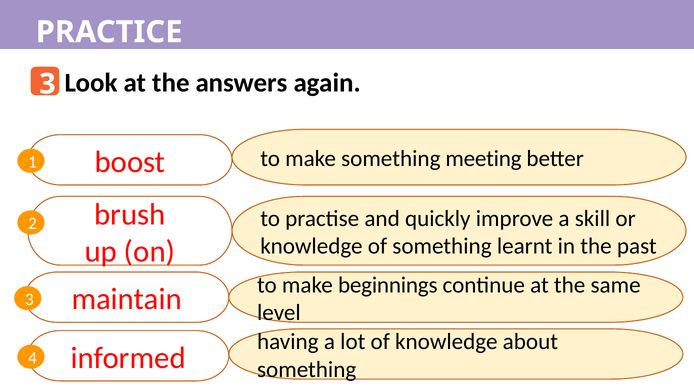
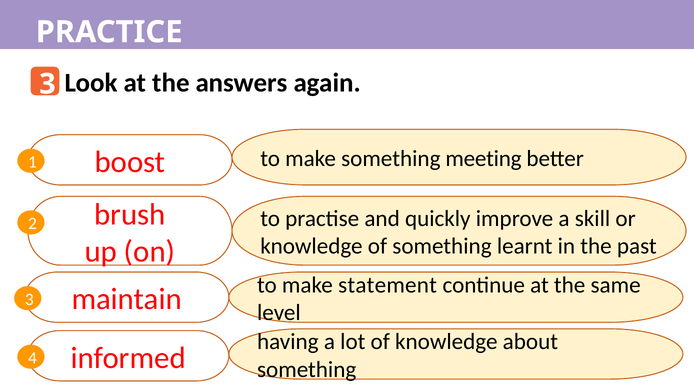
beginnings: beginnings -> statement (388, 285)
